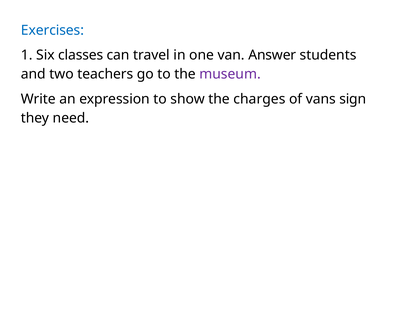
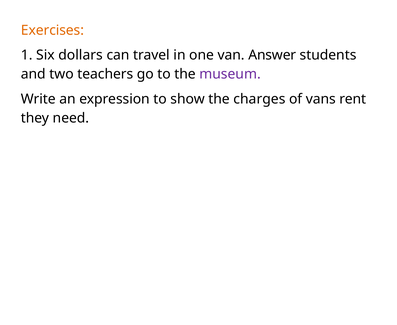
Exercises colour: blue -> orange (52, 30)
classes: classes -> dollars (81, 55)
sign: sign -> rent (353, 99)
